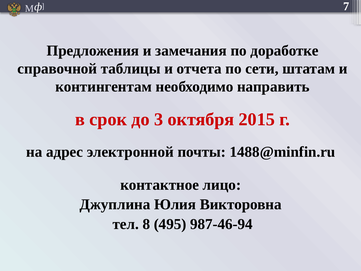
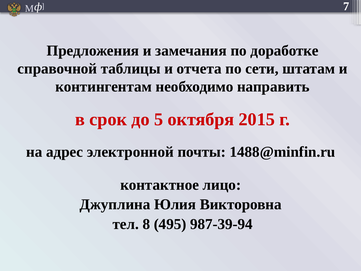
3: 3 -> 5 (159, 119)
987-46-94: 987-46-94 -> 987-39-94 (221, 224)
